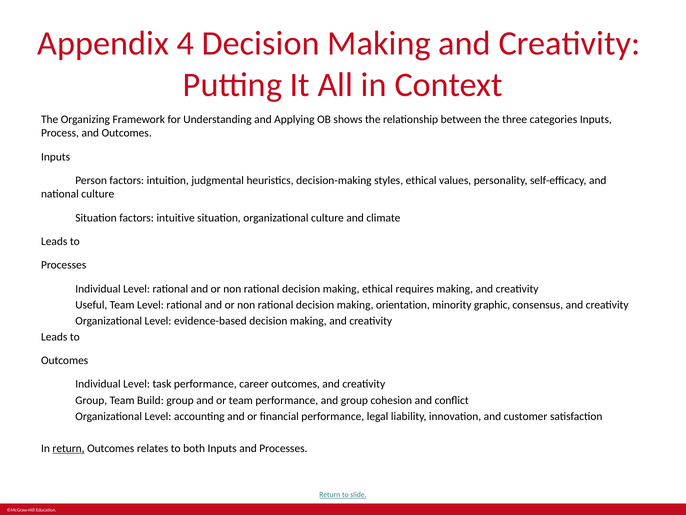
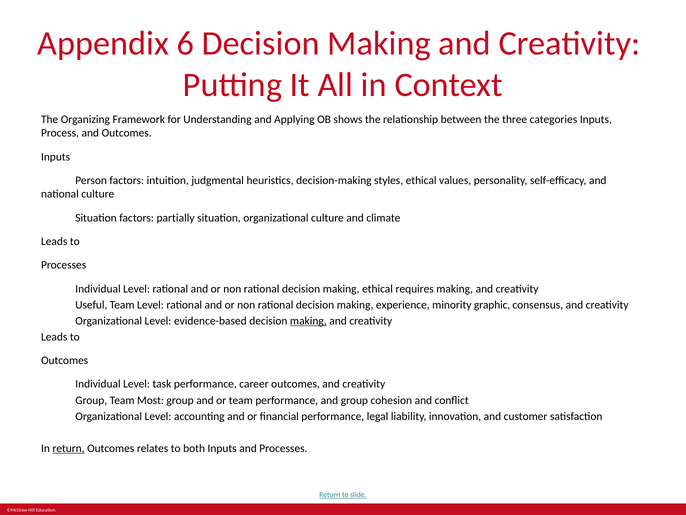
4: 4 -> 6 (185, 44)
intuitive: intuitive -> partially (176, 218)
orientation: orientation -> experience (403, 305)
making underline: none -> present (308, 321)
Build: Build -> Most (151, 400)
